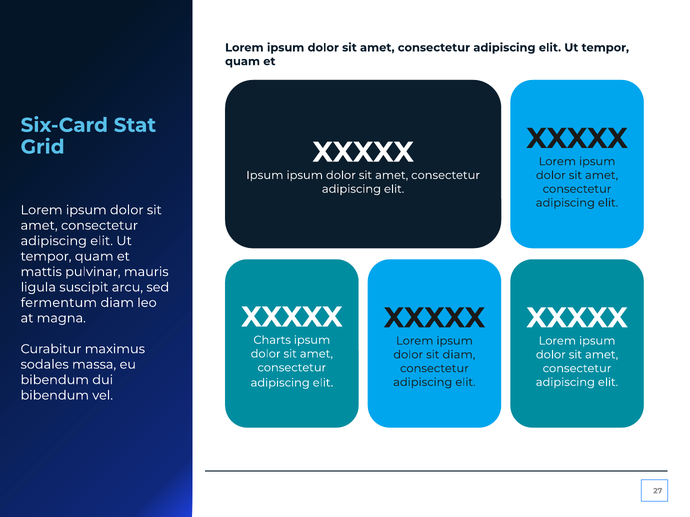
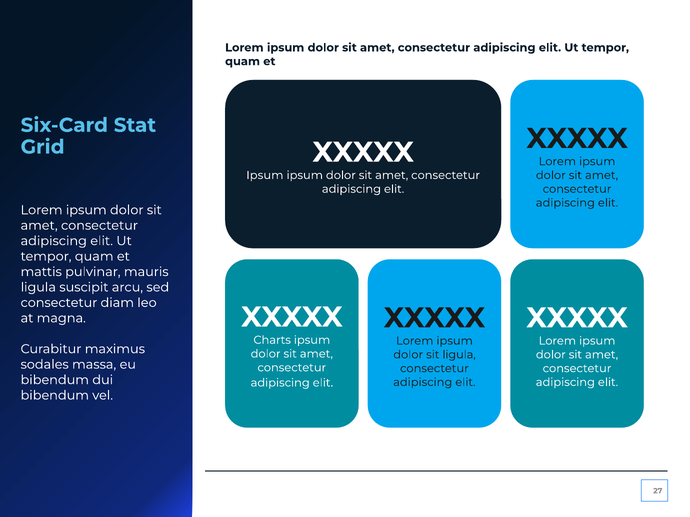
fermentum: fermentum -> consectetur (59, 303)
sit diam: diam -> ligula (459, 355)
